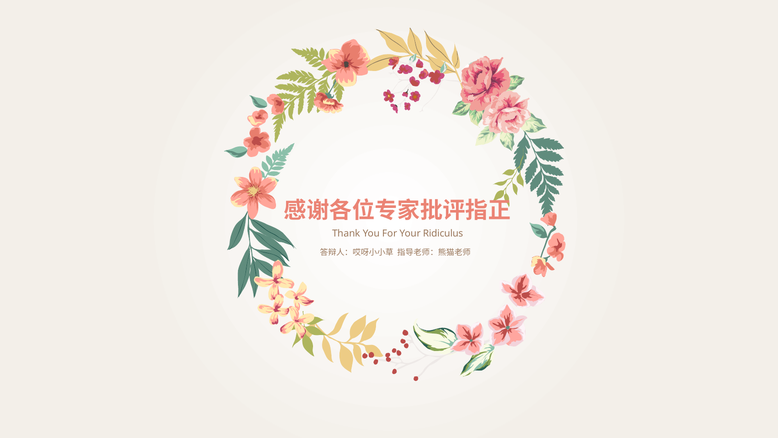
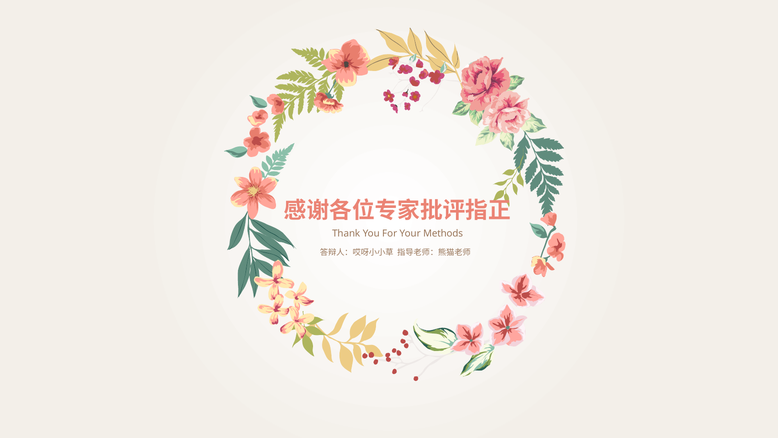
Ridiculus: Ridiculus -> Methods (443, 234)
